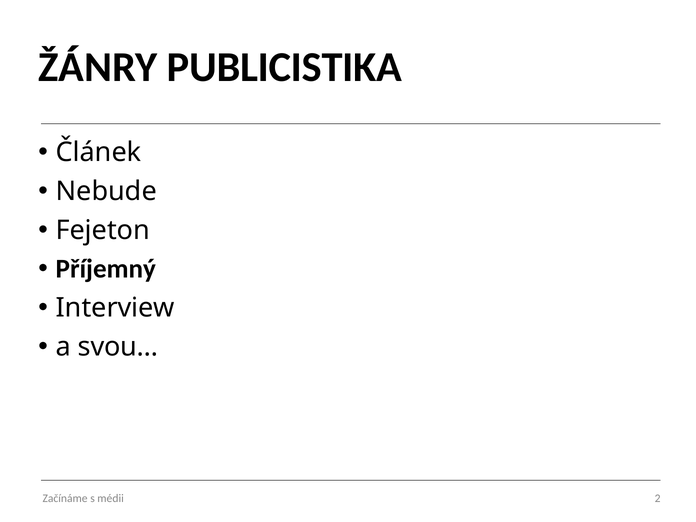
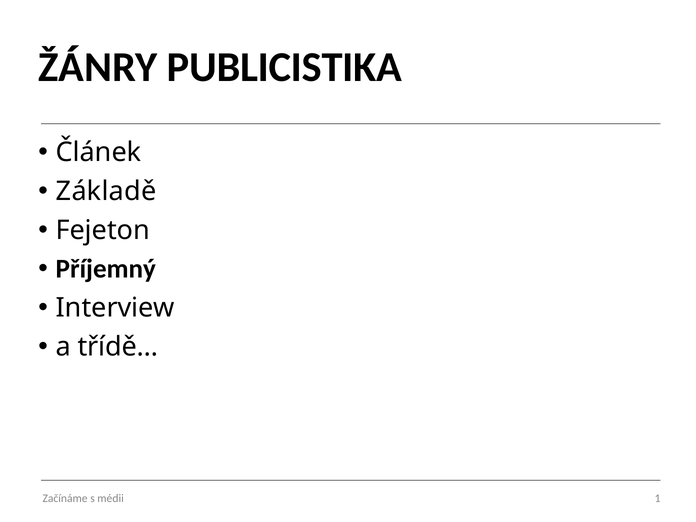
Nebude: Nebude -> Základě (106, 191)
svou…: svou… -> třídě… (118, 347)
2: 2 -> 1 (658, 498)
